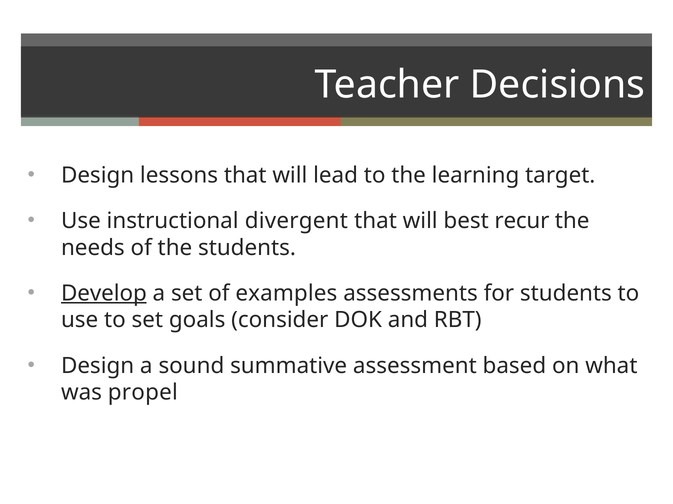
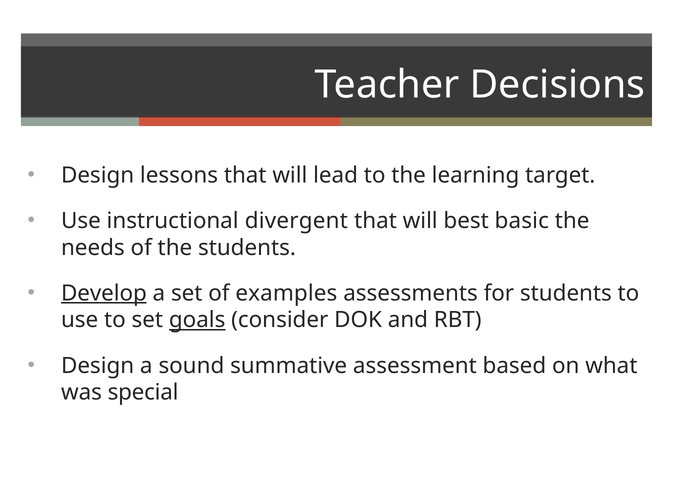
recur: recur -> basic (522, 221)
goals underline: none -> present (197, 321)
propel: propel -> special (143, 393)
